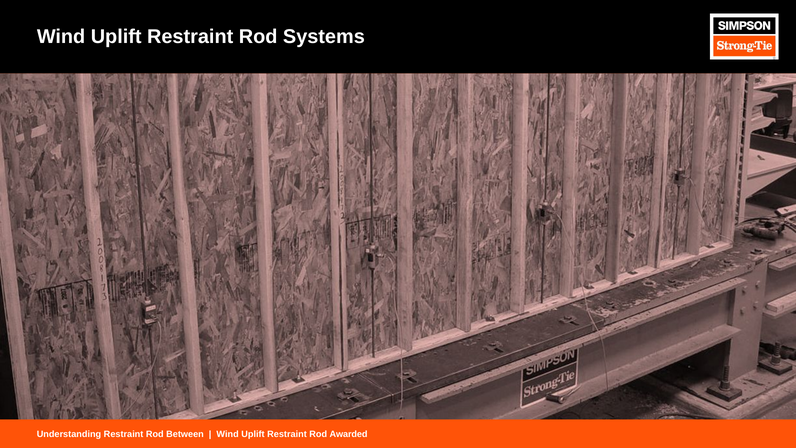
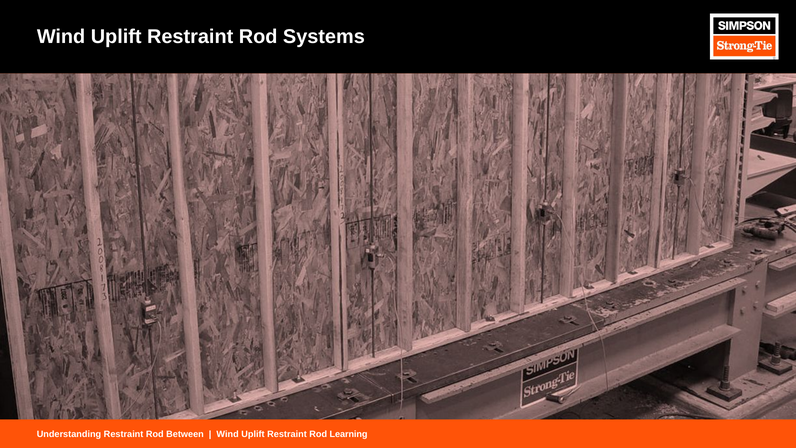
Awarded: Awarded -> Learning (349, 434)
